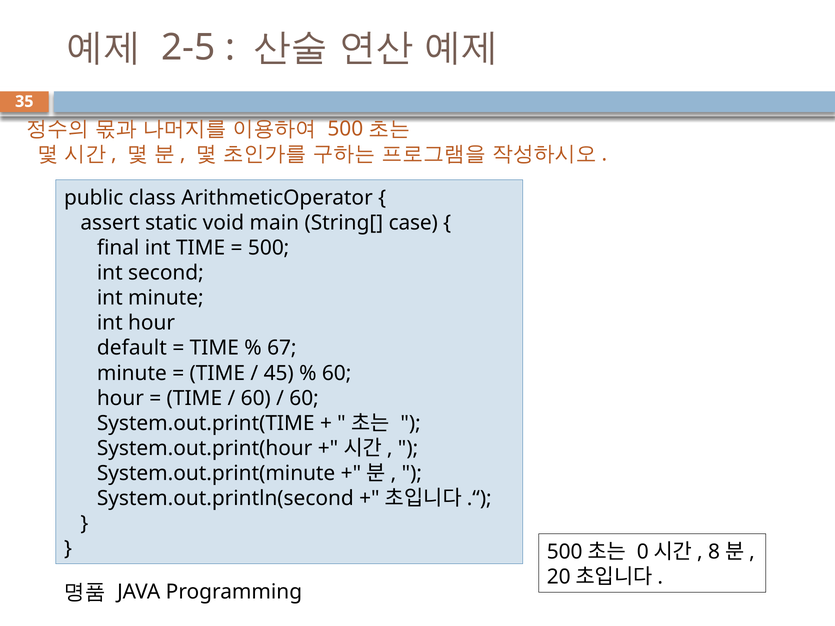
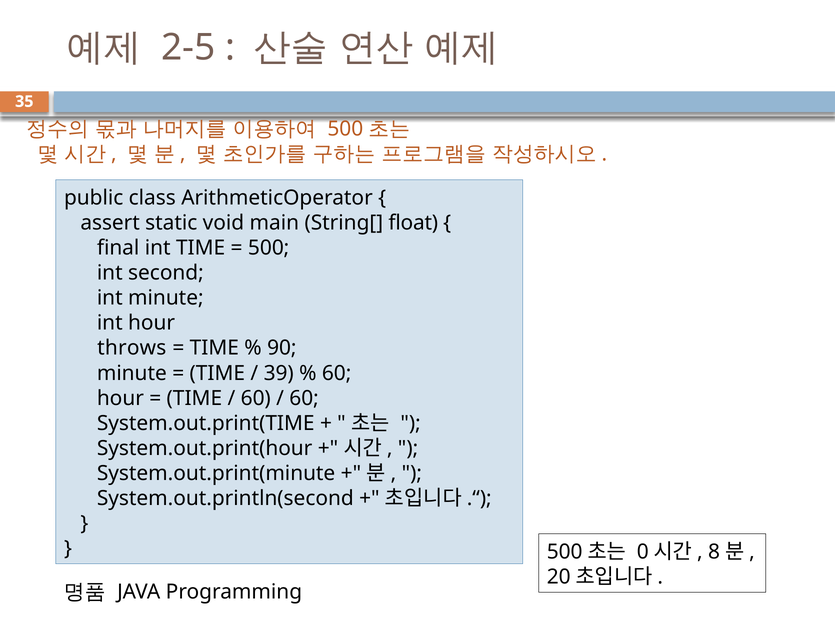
case: case -> float (413, 223)
default: default -> throws (132, 348)
67: 67 -> 90 (282, 348)
45: 45 -> 39 (279, 373)
